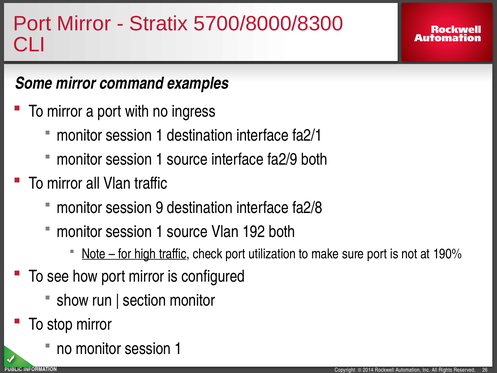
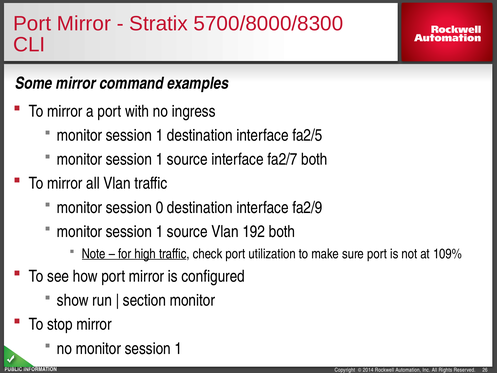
fa2/1: fa2/1 -> fa2/5 (307, 135)
fa2/9: fa2/9 -> fa2/7 (282, 159)
9: 9 -> 0 (159, 207)
fa2/8: fa2/8 -> fa2/9 (307, 207)
190%: 190% -> 109% (447, 254)
